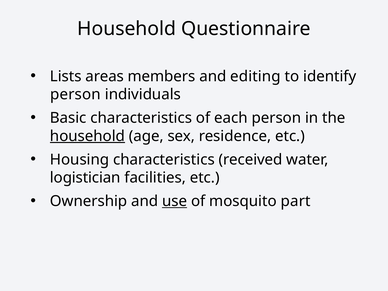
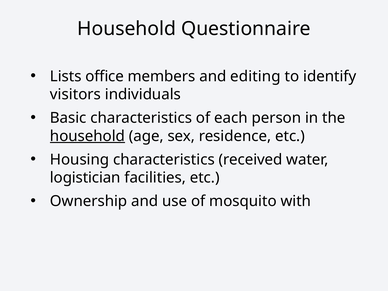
areas: areas -> office (105, 76)
person: person -> visitors (75, 94)
use underline: present -> none (175, 201)
part: part -> with (296, 201)
